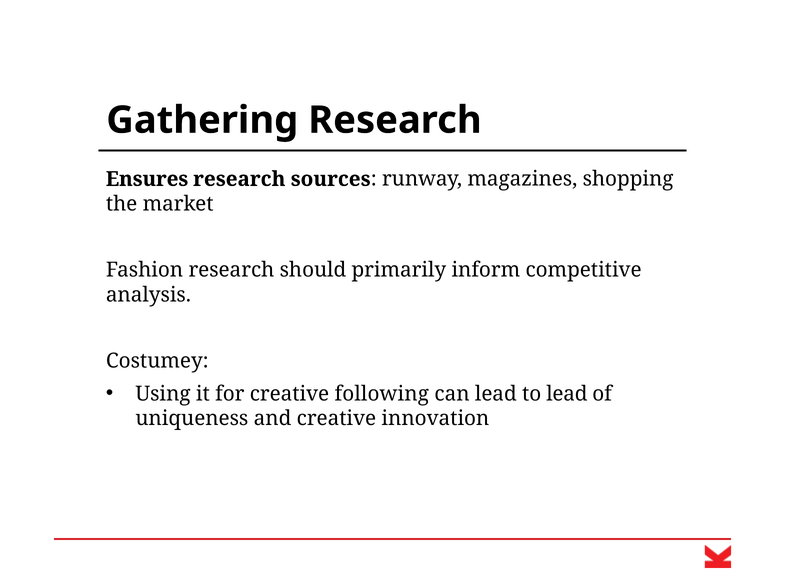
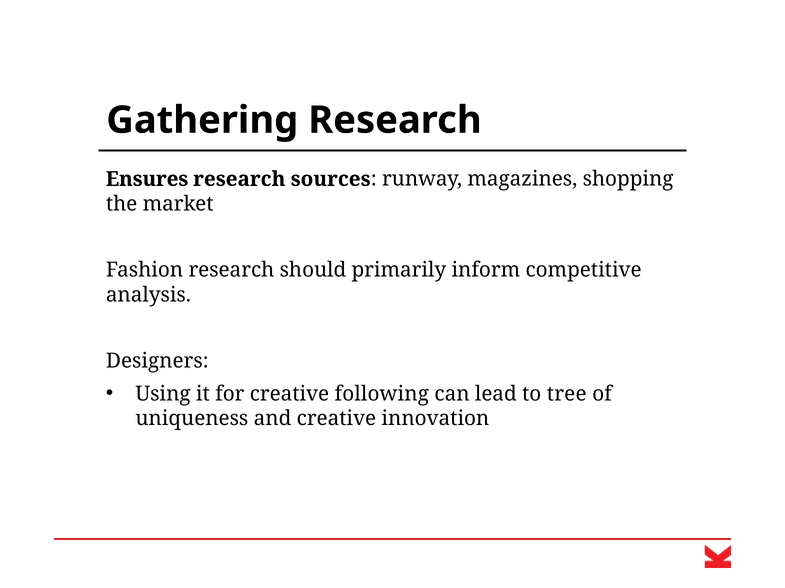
Costumey: Costumey -> Designers (157, 361)
to lead: lead -> tree (567, 394)
